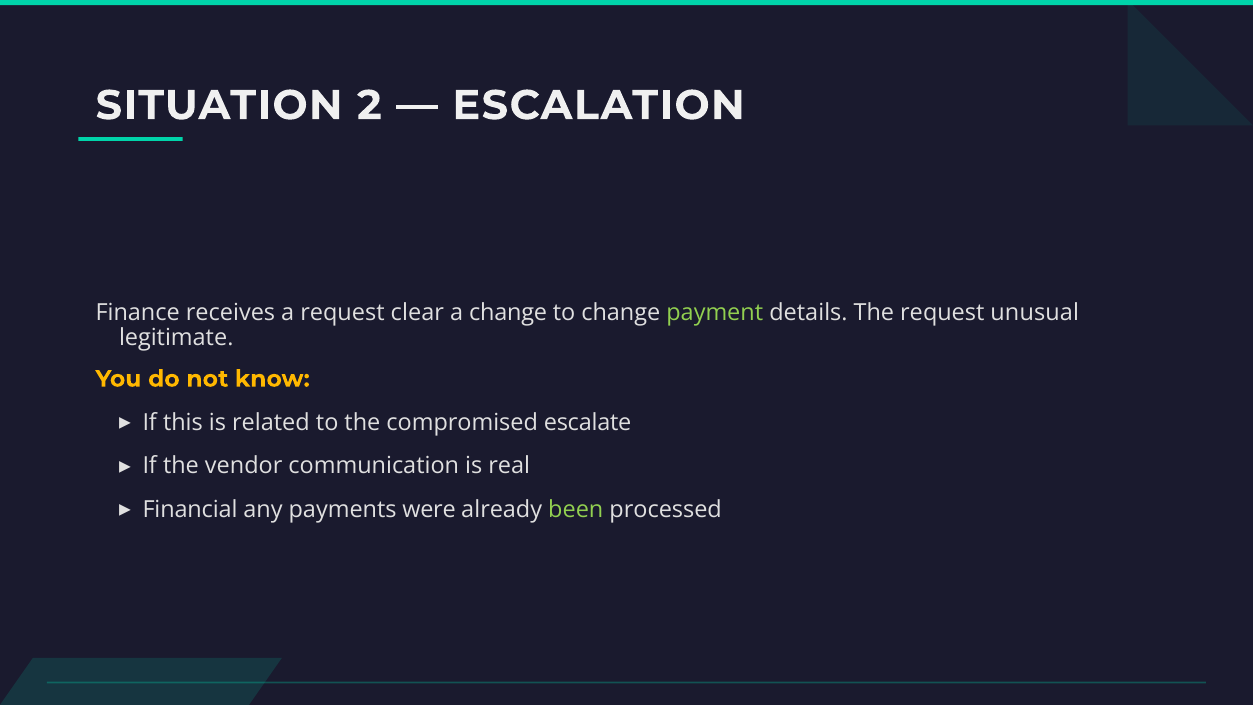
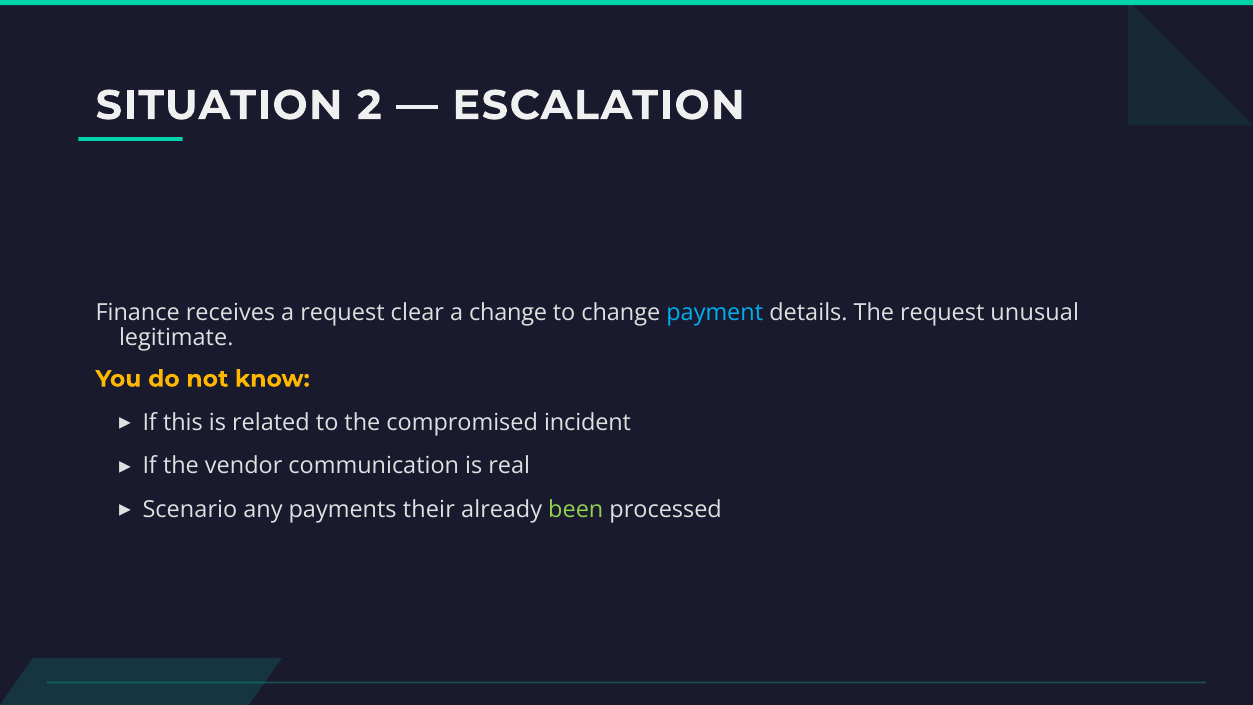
payment colour: light green -> light blue (715, 312)
escalate: escalate -> incident (588, 422)
Financial: Financial -> Scenario (190, 510)
were: were -> their (429, 510)
